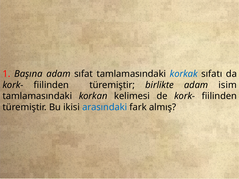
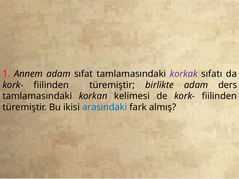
Başına: Başına -> Annem (28, 74)
korkak colour: blue -> purple (184, 74)
isim: isim -> ders (228, 85)
